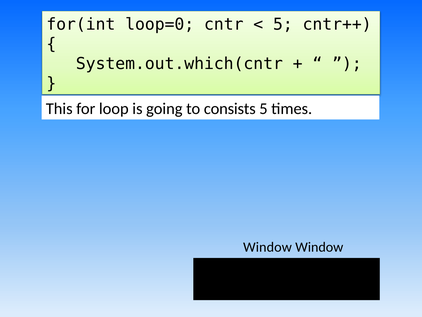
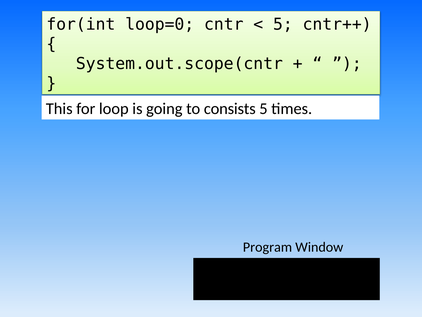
System.out.which(cntr: System.out.which(cntr -> System.out.scope(cntr (179, 64)
Window: Window -> Program (268, 247)
